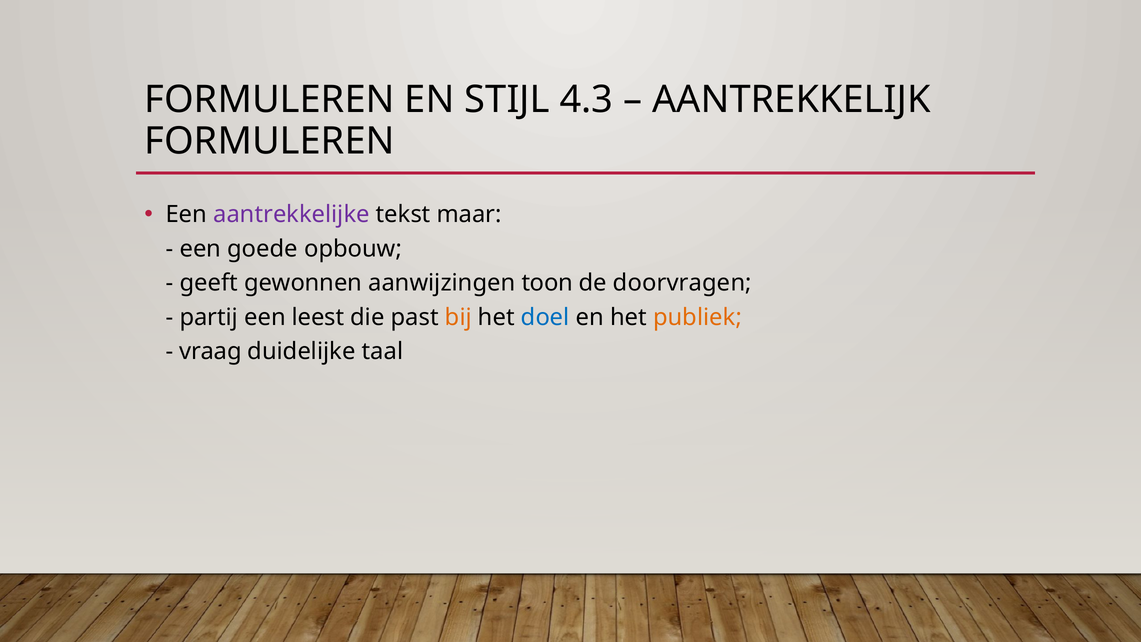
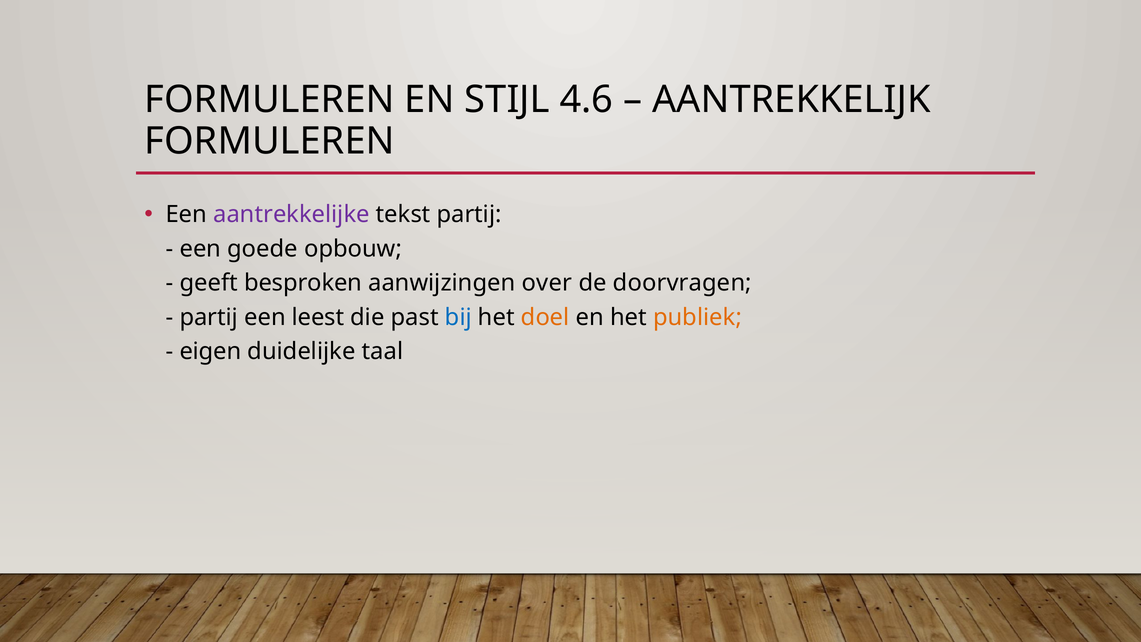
4.3: 4.3 -> 4.6 (586, 100)
tekst maar: maar -> partij (469, 215)
gewonnen: gewonnen -> besproken (303, 283)
toon: toon -> over (547, 283)
bij colour: orange -> blue (458, 317)
doel colour: blue -> orange (545, 317)
vraag: vraag -> eigen (210, 351)
